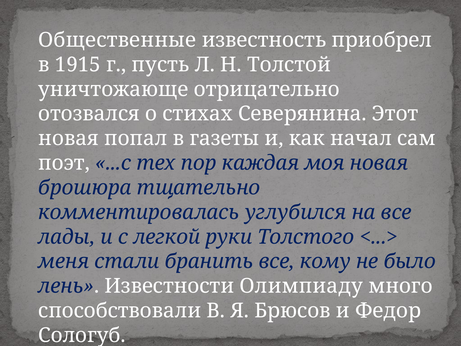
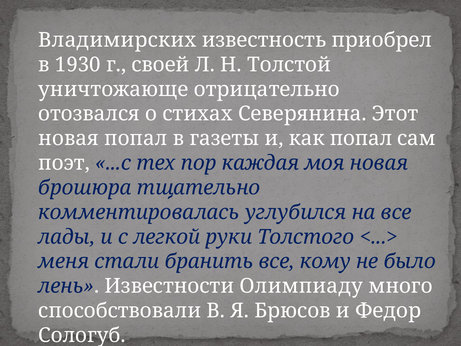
Общественные: Общественные -> Владимирских (117, 40)
1915: 1915 -> 1930 (78, 65)
пусть: пусть -> своей (160, 65)
как начал: начал -> попал (361, 138)
